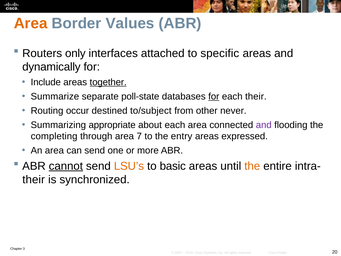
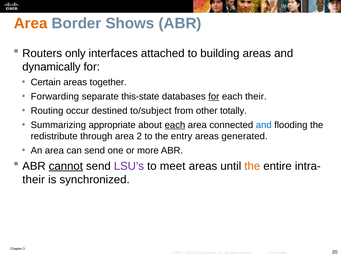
Values: Values -> Shows (130, 23)
specific: specific -> building (220, 53)
Include: Include -> Certain (46, 82)
together underline: present -> none (108, 82)
Summarize: Summarize -> Forwarding (55, 96)
poll-state: poll-state -> this-state (140, 96)
never: never -> totally (233, 111)
each underline: none -> present (175, 125)
and colour: purple -> blue (264, 125)
completing: completing -> redistribute (54, 136)
7: 7 -> 2 (139, 136)
expressed: expressed -> generated (245, 136)
LSU’s colour: orange -> purple (129, 166)
basic: basic -> meet (173, 166)
